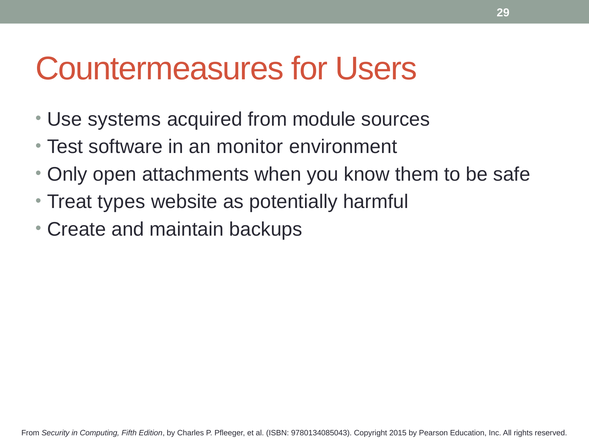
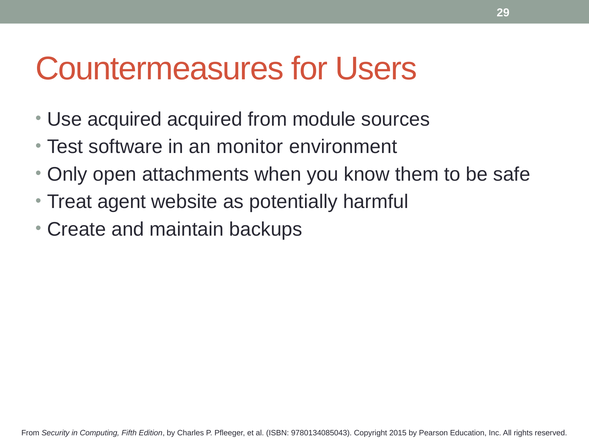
Use systems: systems -> acquired (125, 119)
types: types -> agent (122, 202)
